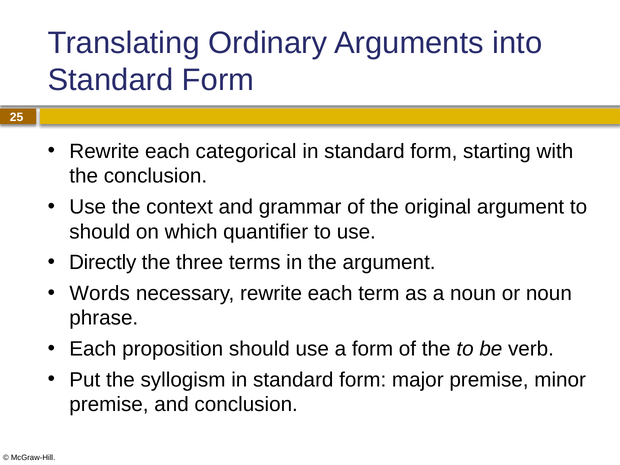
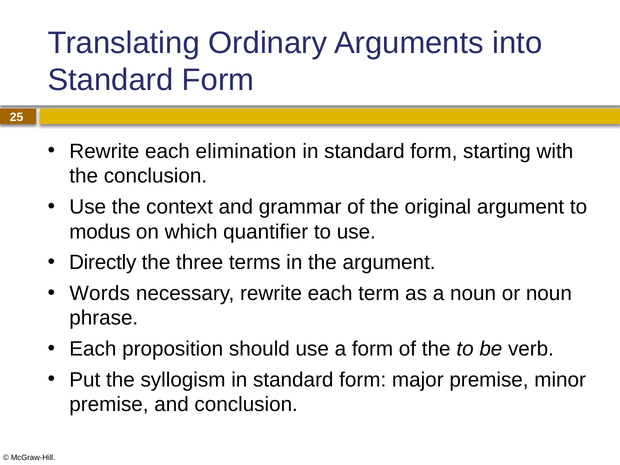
categorical: categorical -> elimination (246, 151)
should: should -> modus (100, 232)
